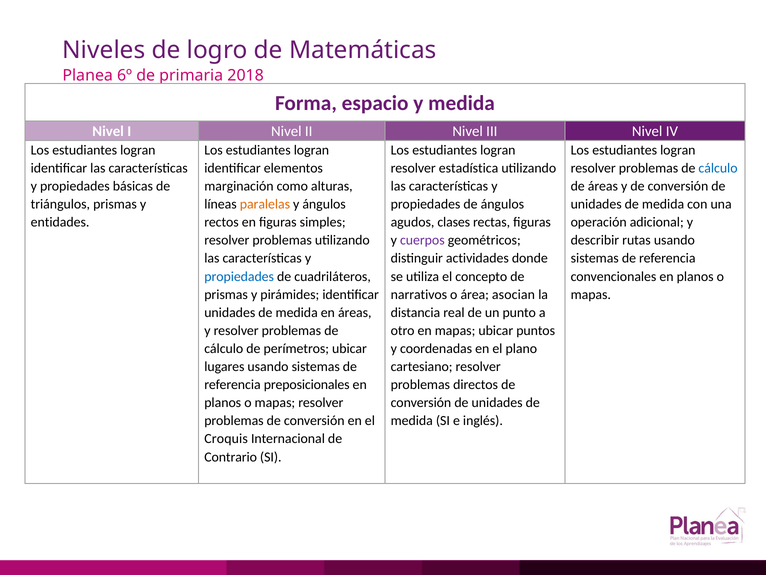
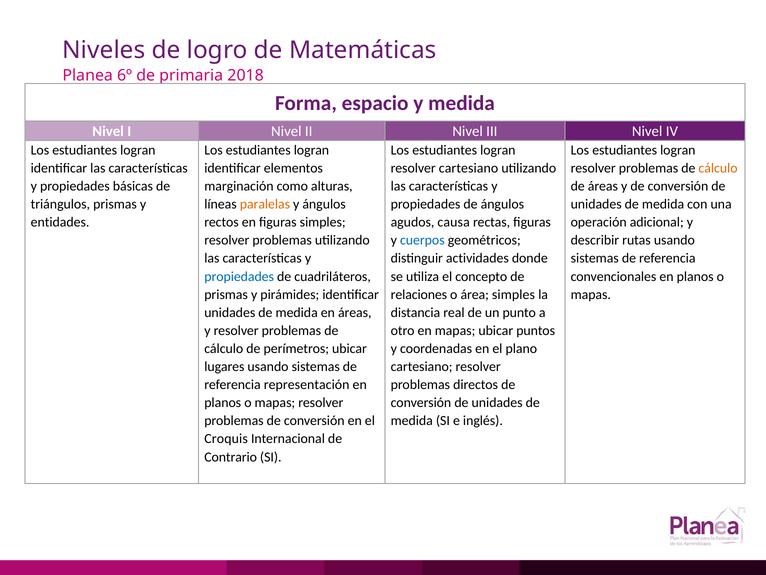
resolver estadística: estadística -> cartesiano (469, 168)
cálculo colour: blue -> orange (718, 168)
clases: clases -> causa (454, 222)
cuerpos colour: purple -> blue (422, 240)
narrativos: narrativos -> relaciones (419, 294)
área asocian: asocian -> simples (513, 294)
preposicionales: preposicionales -> representación (307, 384)
